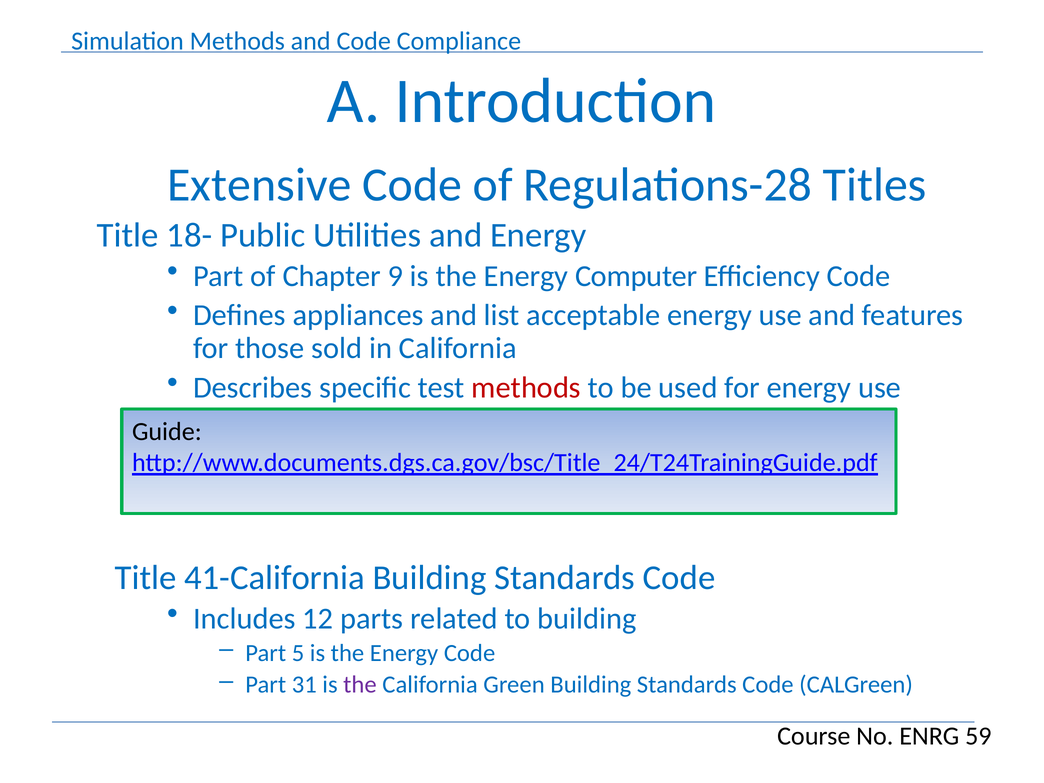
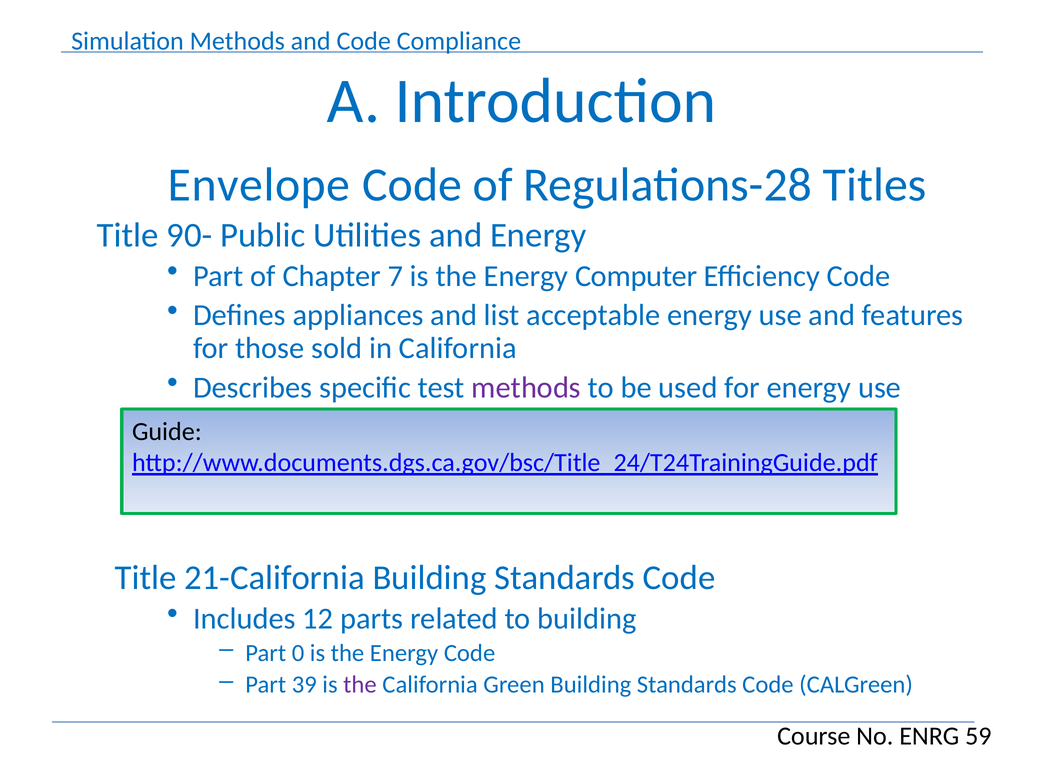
Extensive: Extensive -> Envelope (259, 185)
18-: 18- -> 90- (189, 235)
9: 9 -> 7 (395, 276)
methods colour: red -> purple (526, 387)
41-California: 41-California -> 21-California (275, 578)
5: 5 -> 0 (298, 653)
31: 31 -> 39 (304, 685)
